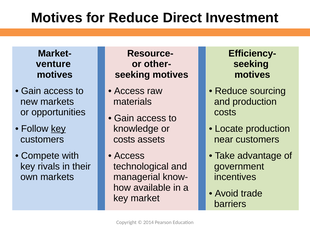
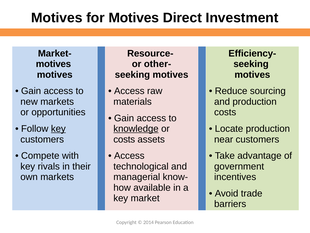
for Reduce: Reduce -> Motives (134, 18)
venture: venture -> motives (53, 64)
knowledge underline: none -> present (136, 128)
